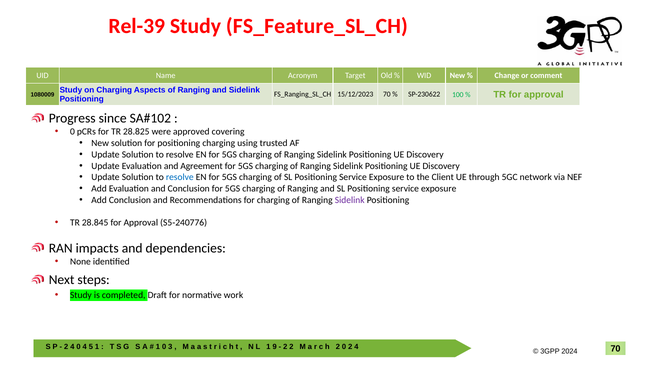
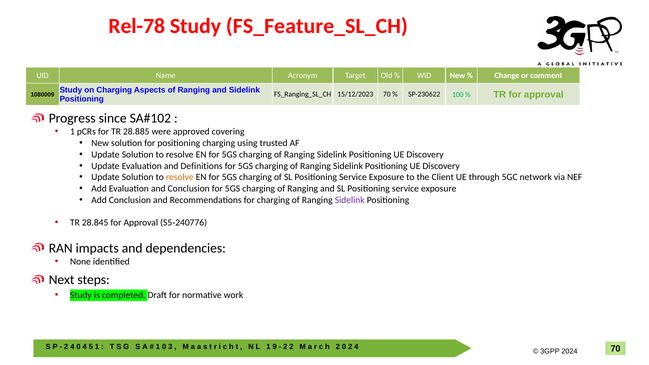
Rel-39: Rel-39 -> Rel-78 (137, 26)
0: 0 -> 1 (72, 132)
28.825: 28.825 -> 28.885 (136, 132)
Agreement: Agreement -> Definitions (202, 166)
resolve colour: blue -> orange (180, 177)
